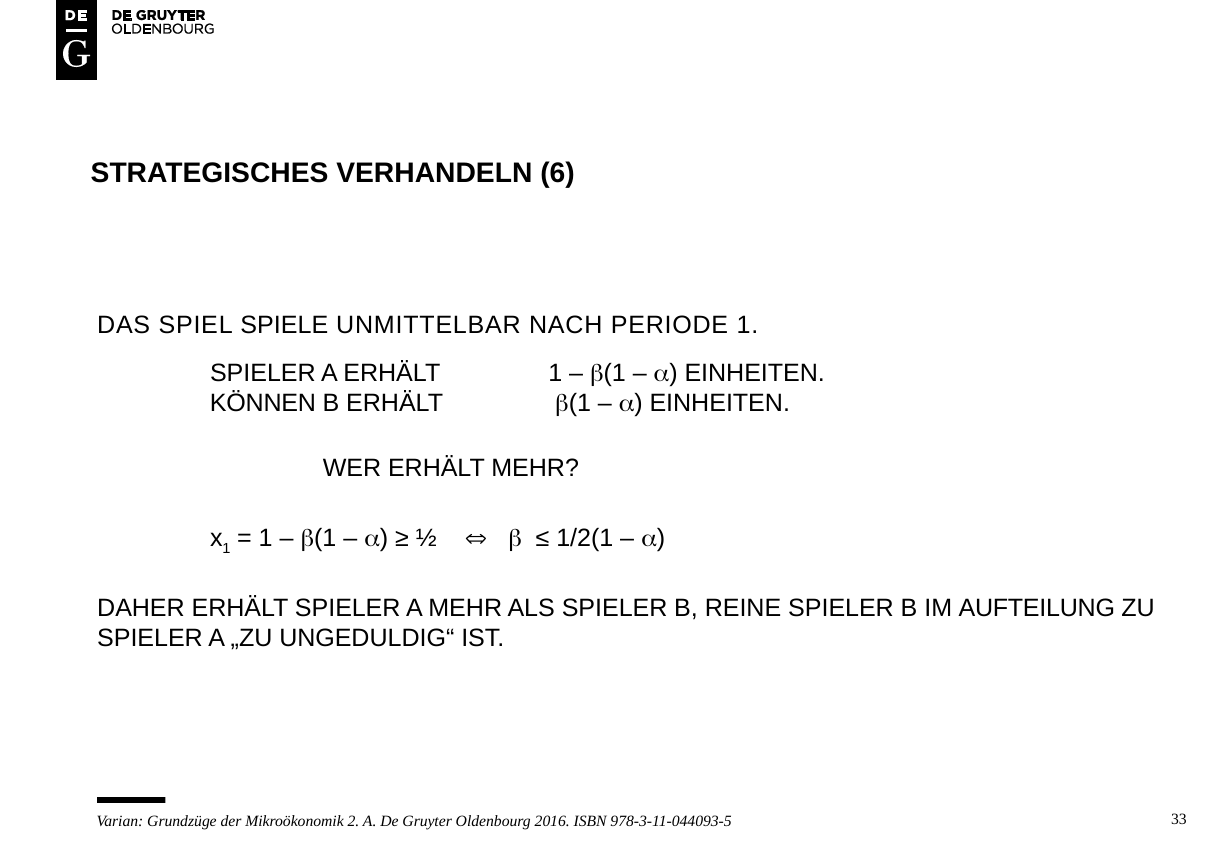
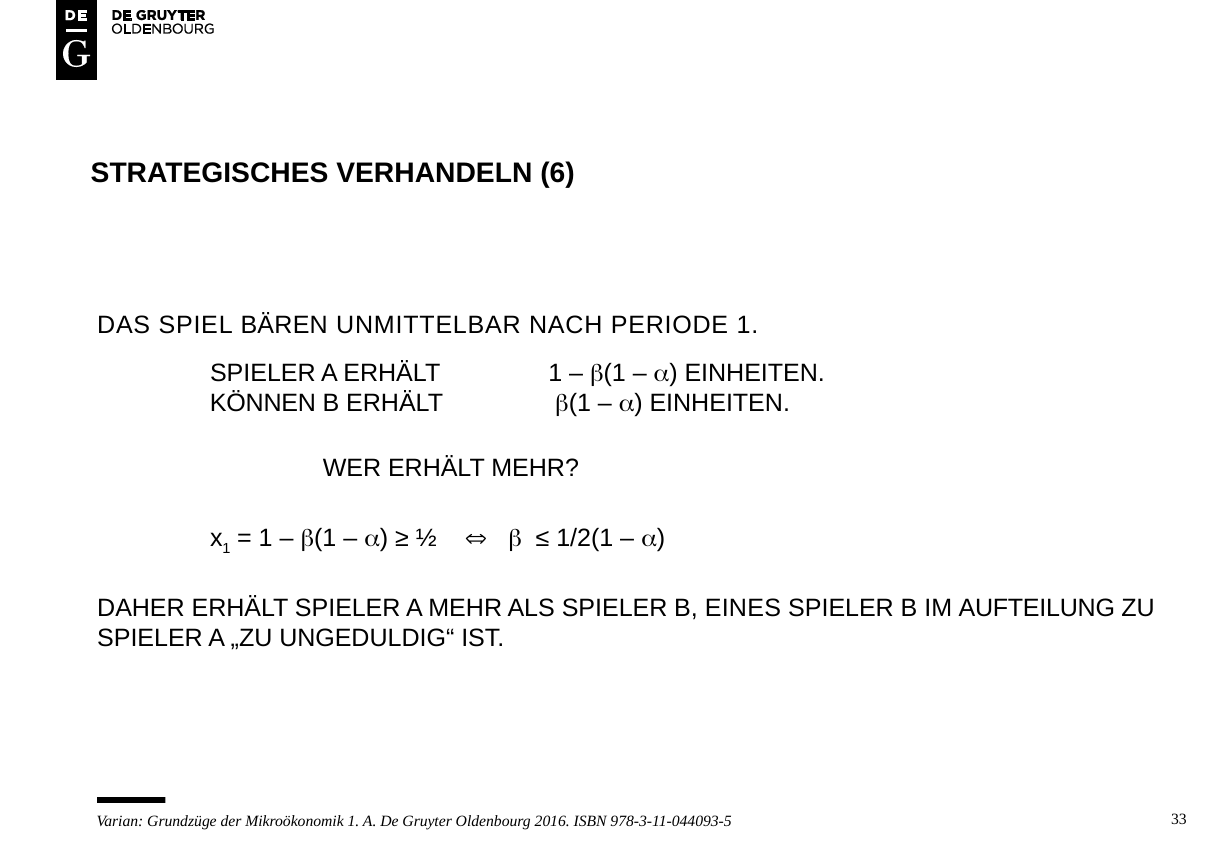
SPIELE: SPIELE -> BÄREN (284, 325)
REINE: REINE -> EINES (743, 608)
Mikroökonomik 2: 2 -> 1 (353, 822)
